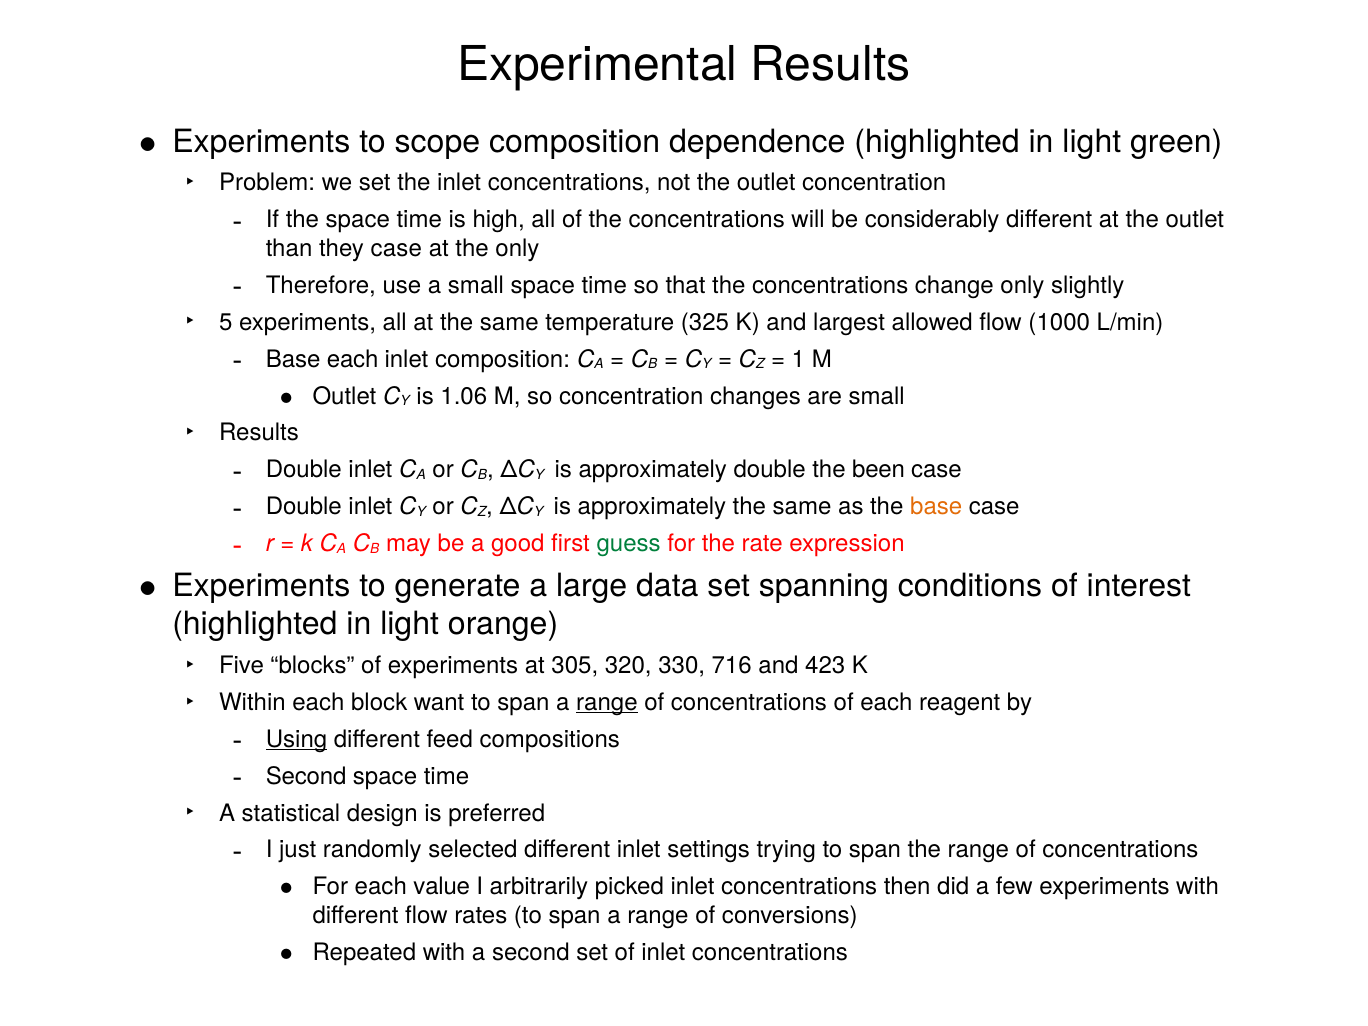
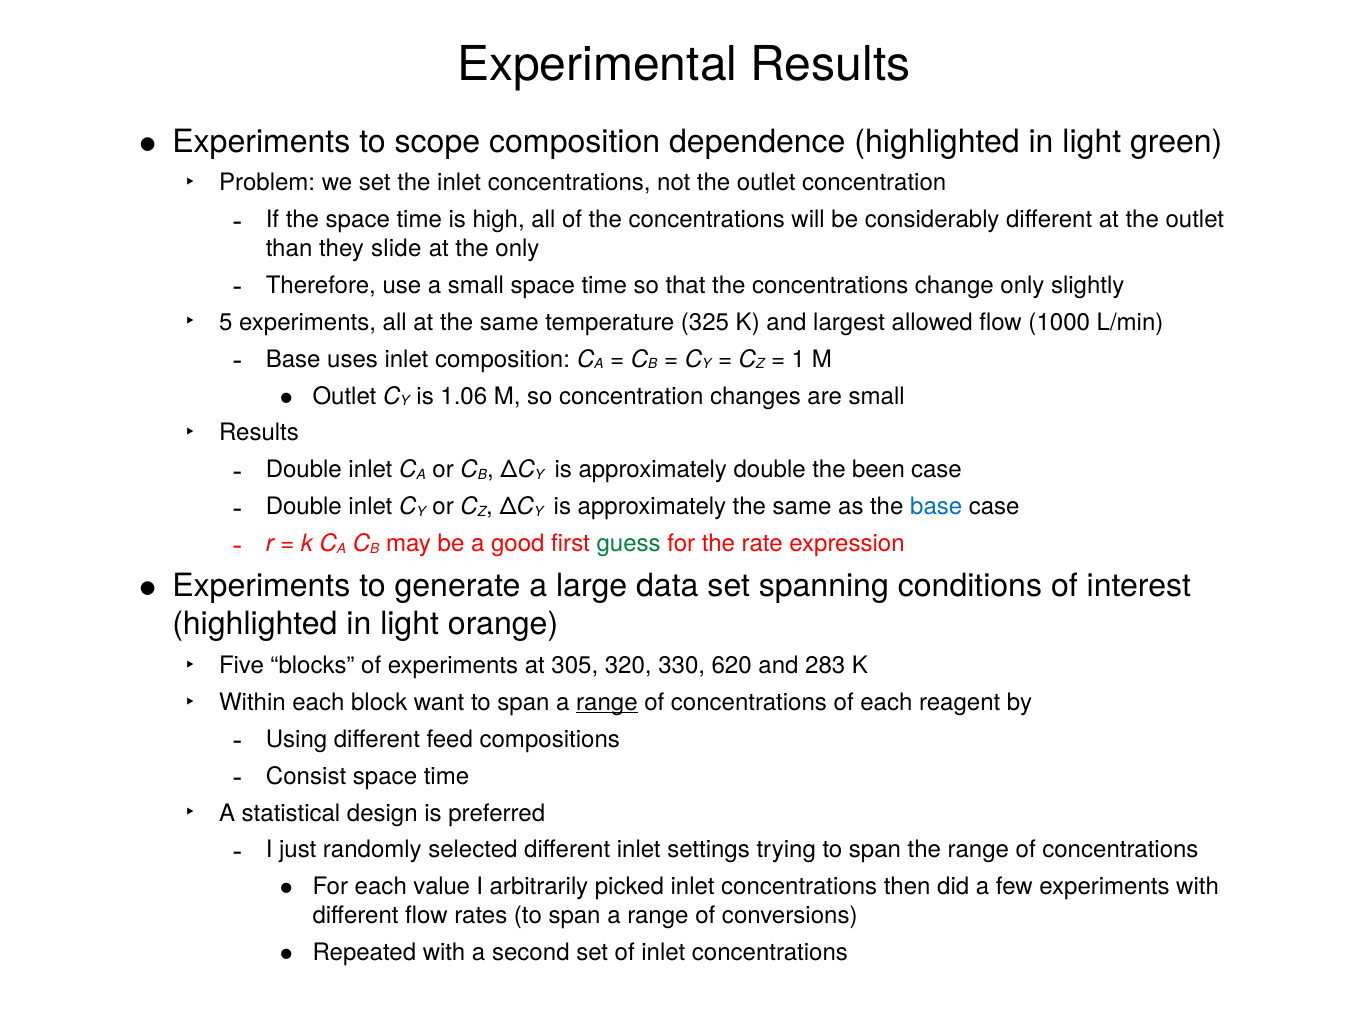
they case: case -> slide (396, 249)
Base each: each -> uses (353, 359)
base colour: orange -> blue (936, 507)
716: 716 -> 620 (732, 666)
423: 423 -> 283 (825, 666)
Using underline: present -> none (297, 739)
Second: Second -> Consist (306, 776)
